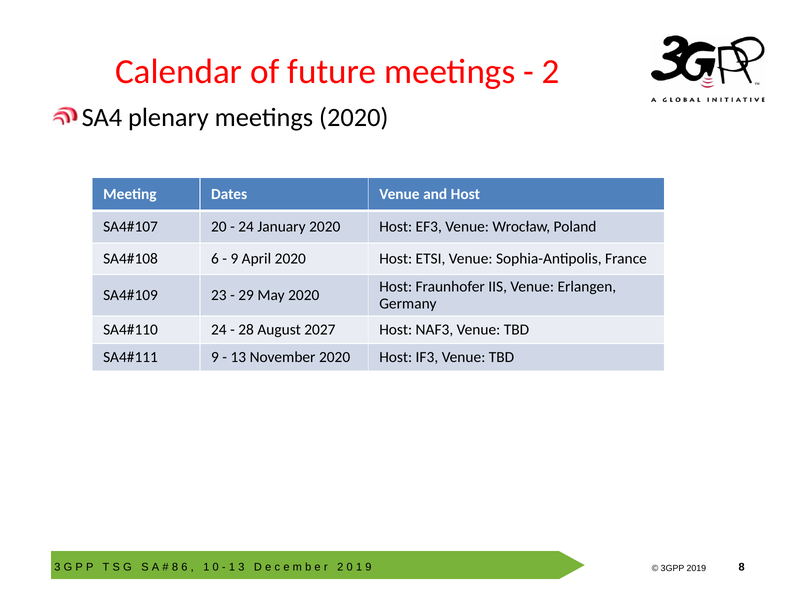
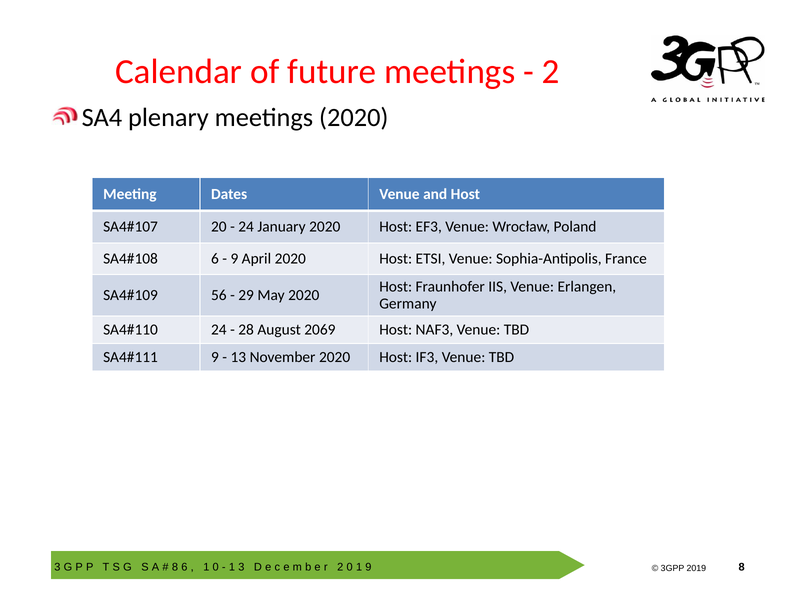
23: 23 -> 56 (219, 295)
2027: 2027 -> 2069 (320, 330)
